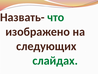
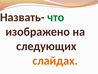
слайдах colour: green -> orange (55, 60)
